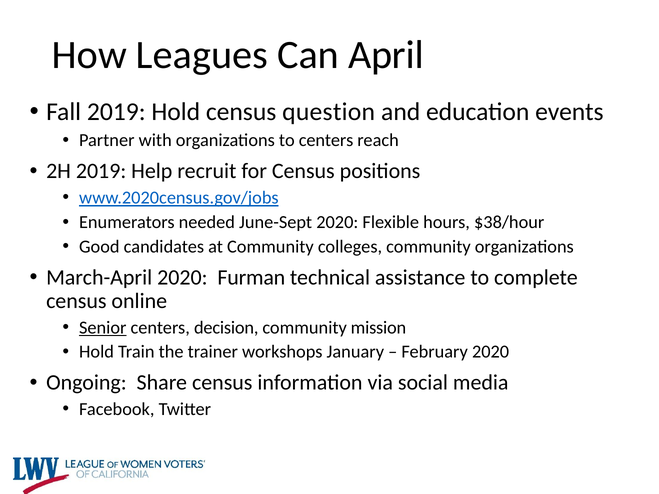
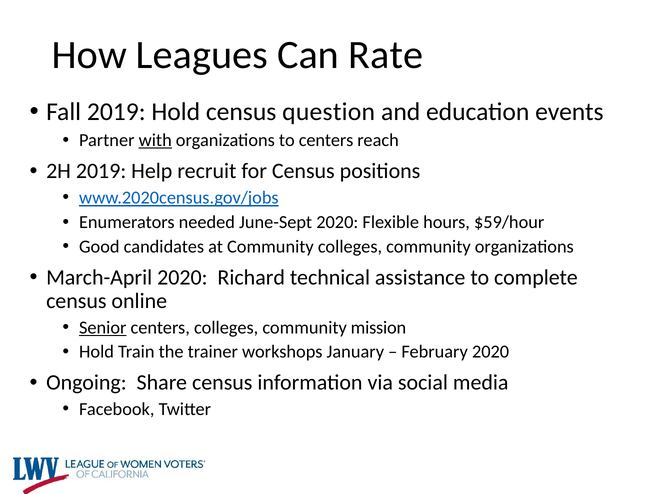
April: April -> Rate (386, 55)
with underline: none -> present (155, 140)
$38/hour: $38/hour -> $59/hour (509, 222)
Furman: Furman -> Richard (251, 278)
centers decision: decision -> colleges (226, 328)
